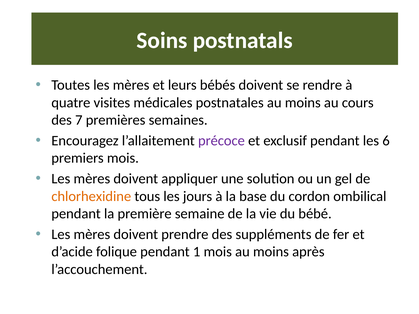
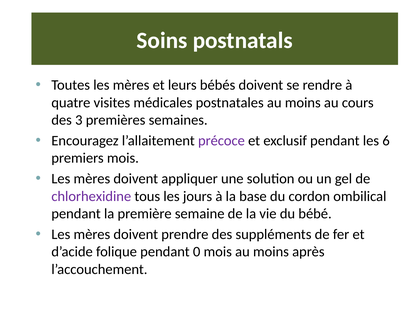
7: 7 -> 3 (79, 120)
chlorhexidine colour: orange -> purple (91, 196)
1: 1 -> 0 (197, 252)
